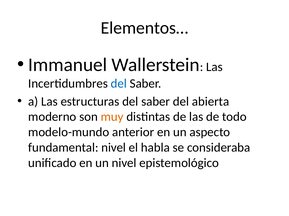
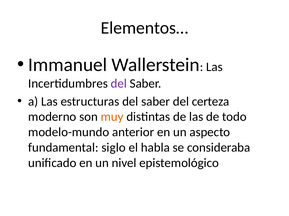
del colour: blue -> purple (119, 84)
abierta: abierta -> certeza (211, 102)
fundamental nivel: nivel -> siglo (114, 148)
